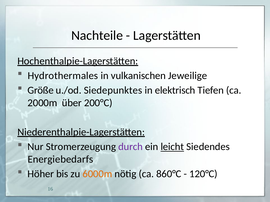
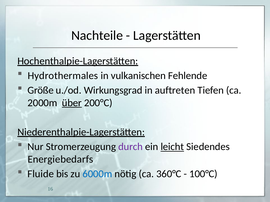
Jeweilige: Jeweilige -> Fehlende (188, 76)
Siedepunktes: Siedepunktes -> Wirkungsgrad (113, 90)
elektrisch: elektrisch -> auftreten (175, 90)
über underline: none -> present (72, 103)
Höher: Höher -> Fluide (41, 174)
6000m colour: orange -> blue (97, 174)
860°C: 860°C -> 360°C (169, 174)
120°C: 120°C -> 100°C (203, 174)
